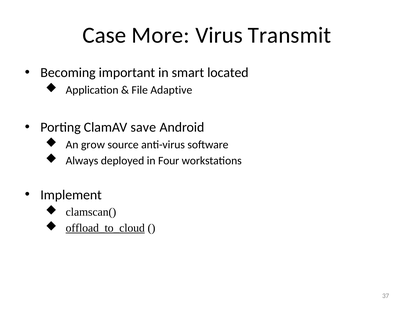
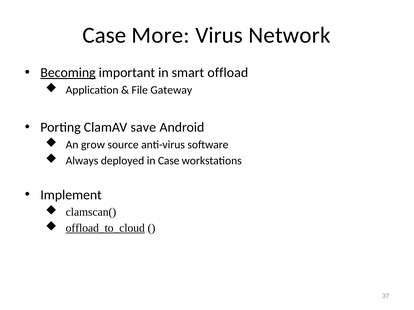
Transmit: Transmit -> Network (289, 35)
Becoming underline: none -> present (68, 73)
located: located -> offload (228, 73)
Adaptive: Adaptive -> Gateway (171, 90)
in Four: Four -> Case (169, 161)
